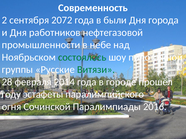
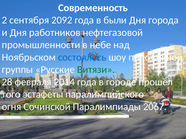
2072: 2072 -> 2092 (62, 20)
состоялось colour: green -> blue (82, 57)
году: году -> того (11, 95)
2016: 2016 -> 2067 (155, 107)
